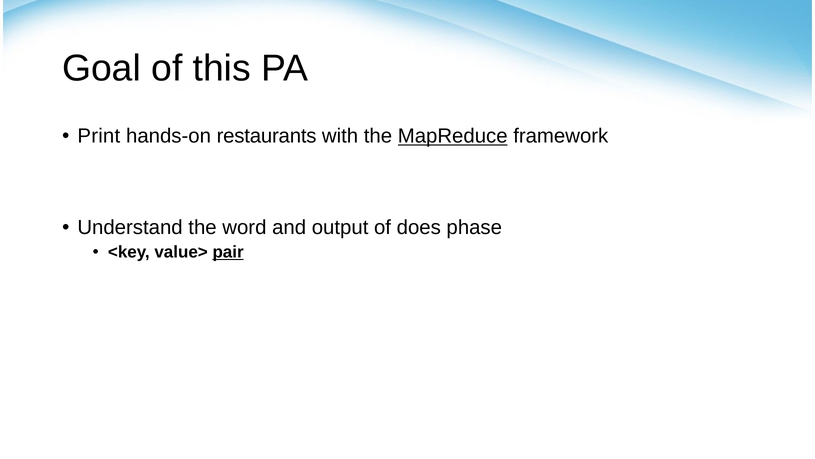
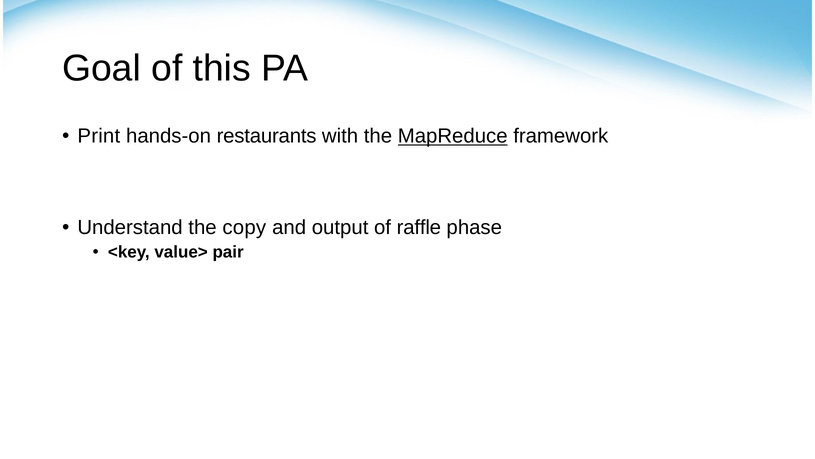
word: word -> copy (244, 227)
does: does -> raffle (419, 227)
pair underline: present -> none (228, 252)
